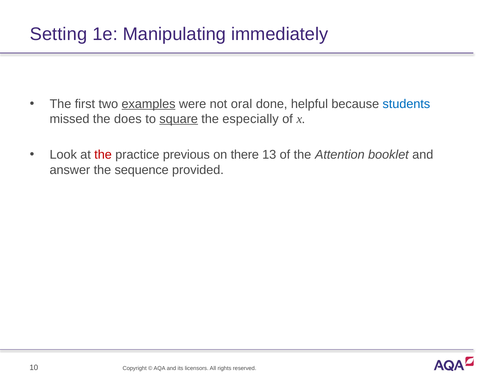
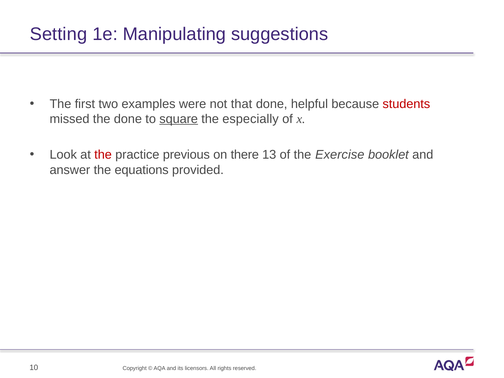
immediately: immediately -> suggestions (280, 34)
examples underline: present -> none (149, 104)
oral: oral -> that (242, 104)
students colour: blue -> red (406, 104)
the does: does -> done (128, 119)
Attention: Attention -> Exercise (340, 155)
sequence: sequence -> equations (142, 170)
